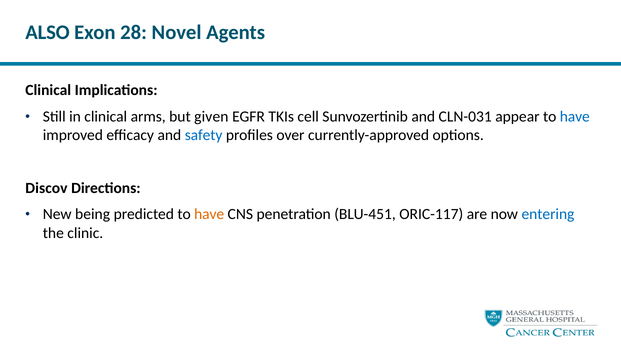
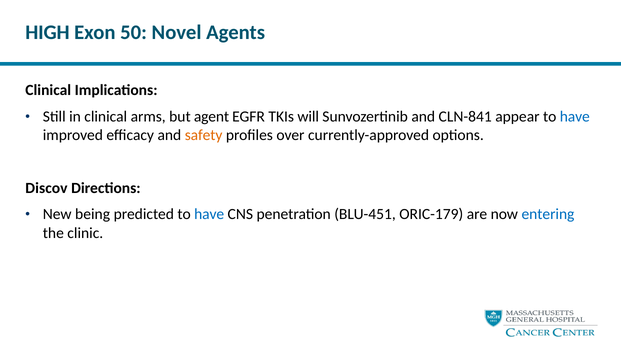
ALSO: ALSO -> HIGH (48, 32)
28: 28 -> 50 (134, 32)
given: given -> agent (212, 117)
cell: cell -> will (308, 117)
CLN-031: CLN-031 -> CLN-841 (465, 117)
safety colour: blue -> orange (204, 135)
have colour: orange -> blue (209, 215)
ORIC-117: ORIC-117 -> ORIC-179 (431, 215)
